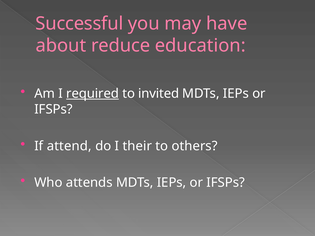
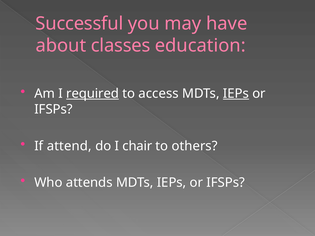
reduce: reduce -> classes (121, 46)
invited: invited -> access (159, 94)
IEPs underline: none -> present (236, 94)
their: their -> chair (137, 146)
